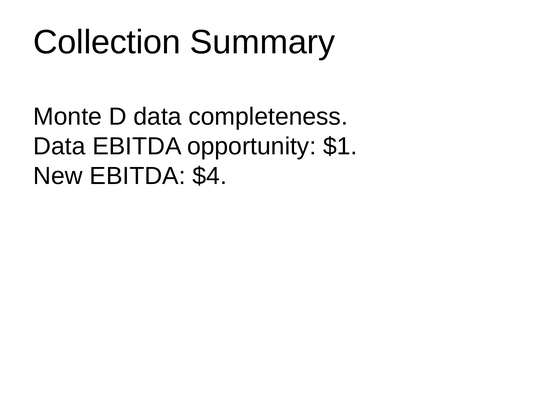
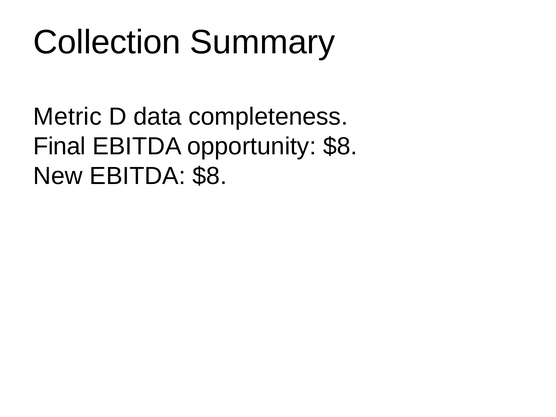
Monte: Monte -> Metric (67, 117)
Data: Data -> Final (59, 146)
opportunity $1: $1 -> $8 (340, 146)
EBITDA $4: $4 -> $8 (210, 176)
